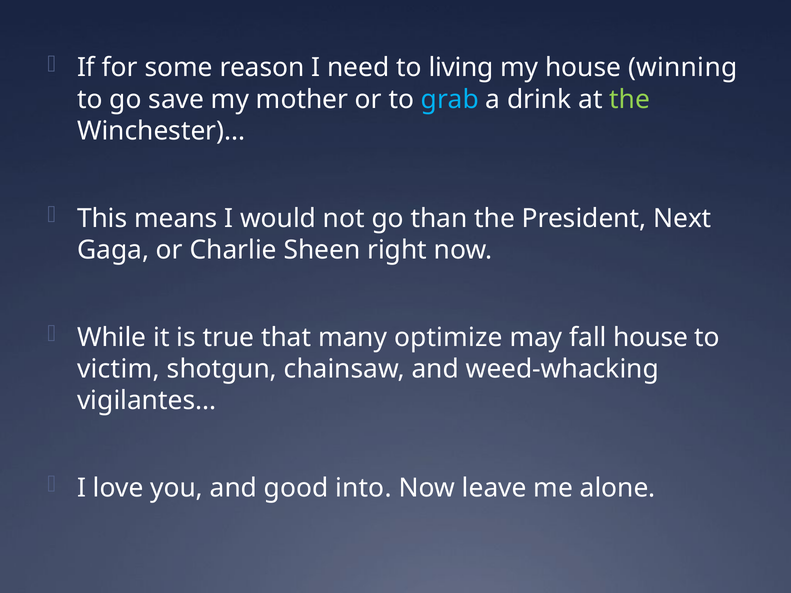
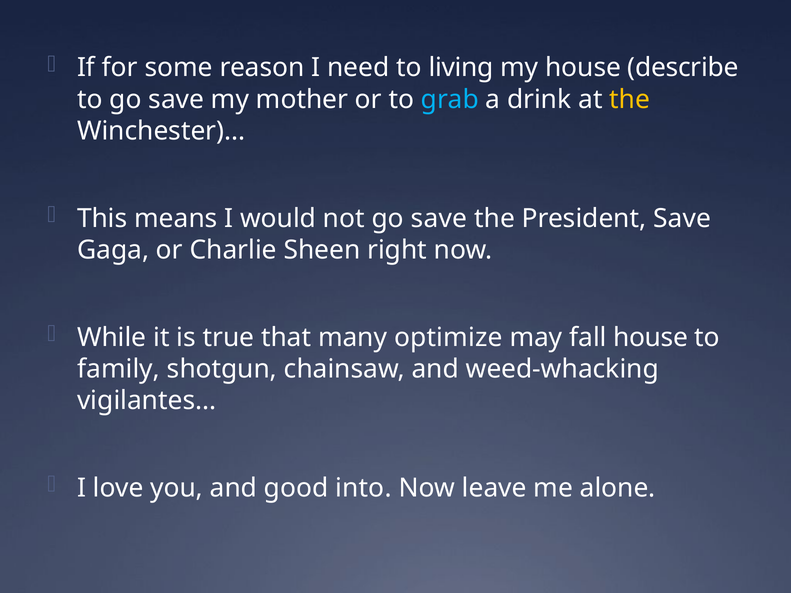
winning: winning -> describe (683, 68)
the colour: light green -> yellow (630, 99)
not go than: than -> save (439, 219)
President Next: Next -> Save (682, 219)
victim: victim -> family (119, 369)
